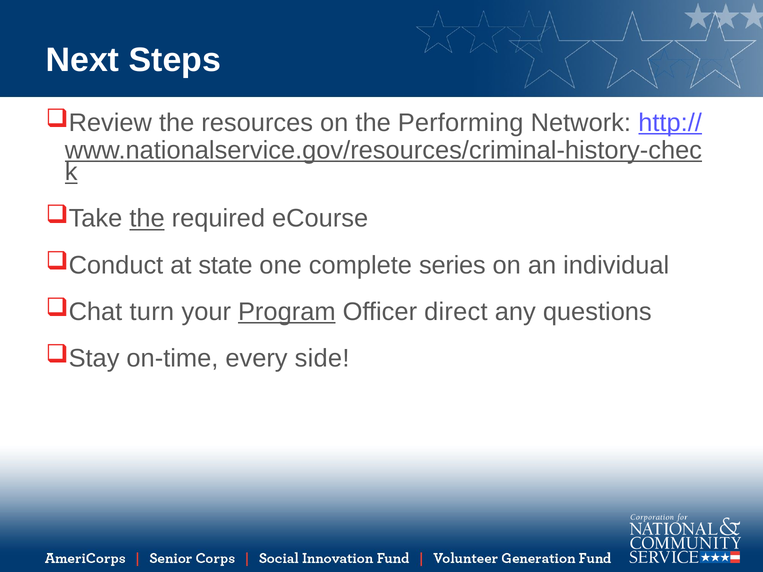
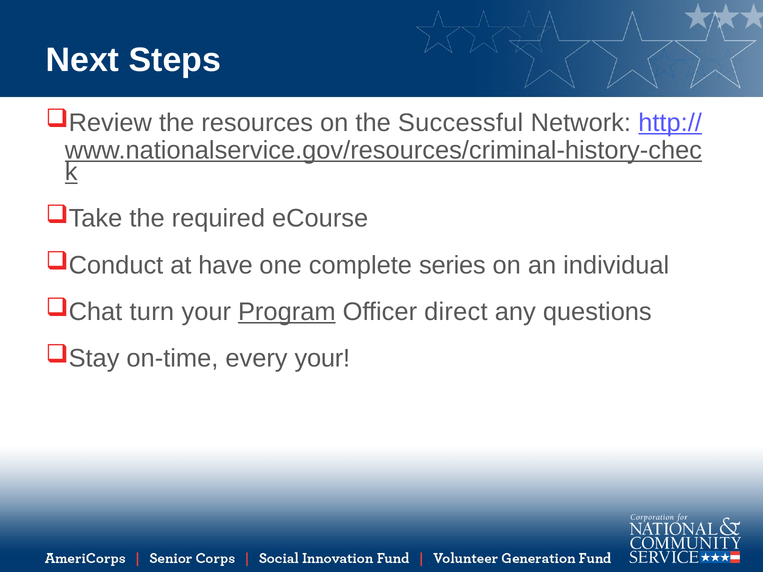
Performing: Performing -> Successful (461, 123)
the underline: present -> none (147, 219)
state: state -> have (226, 265)
every side: side -> your (322, 358)
